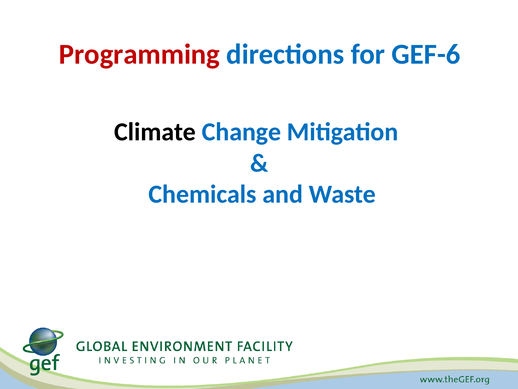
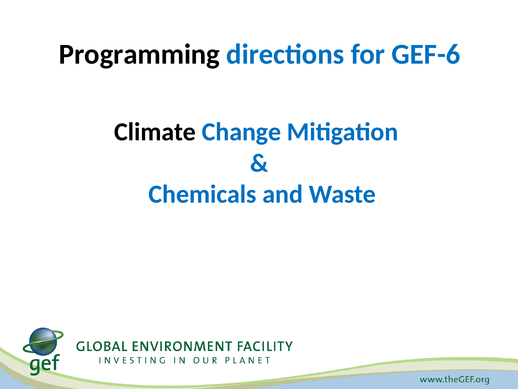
Programming colour: red -> black (139, 54)
